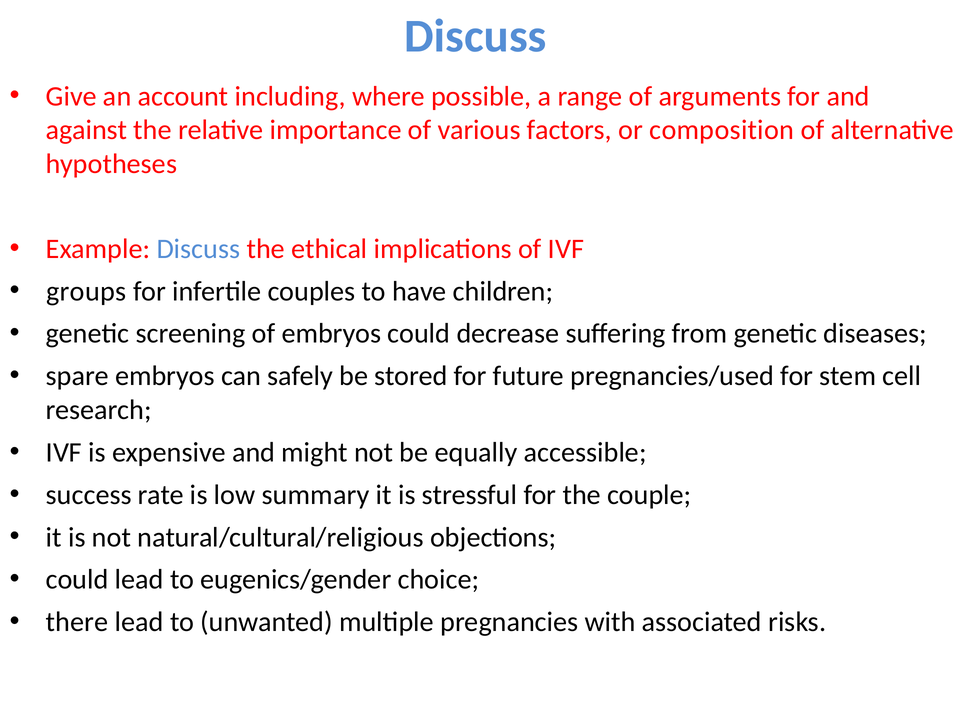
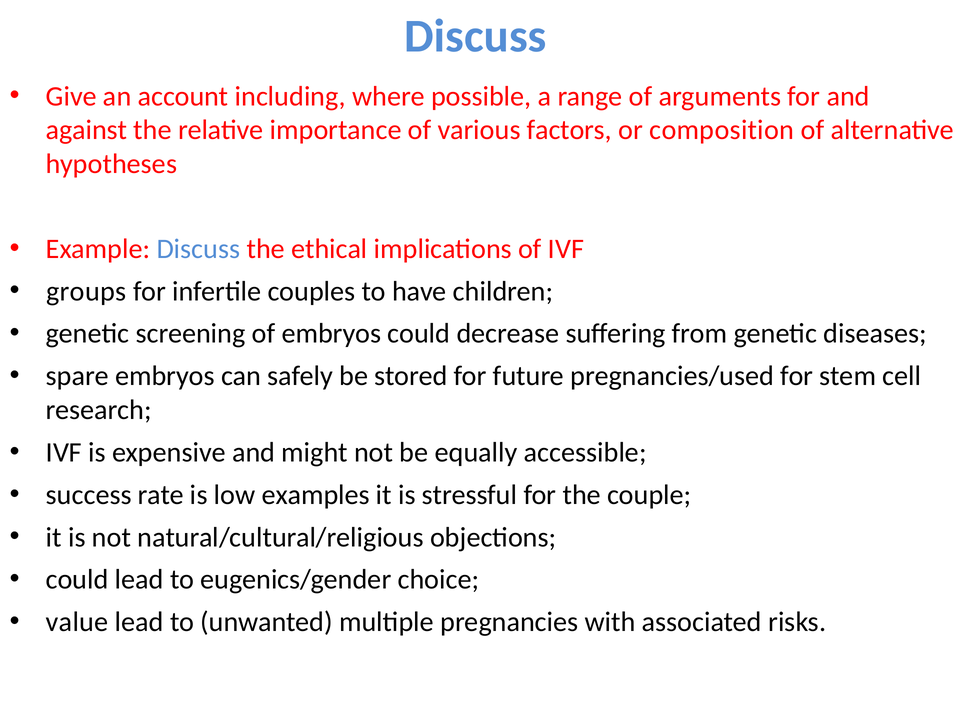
summary: summary -> examples (316, 495)
there: there -> value (77, 622)
